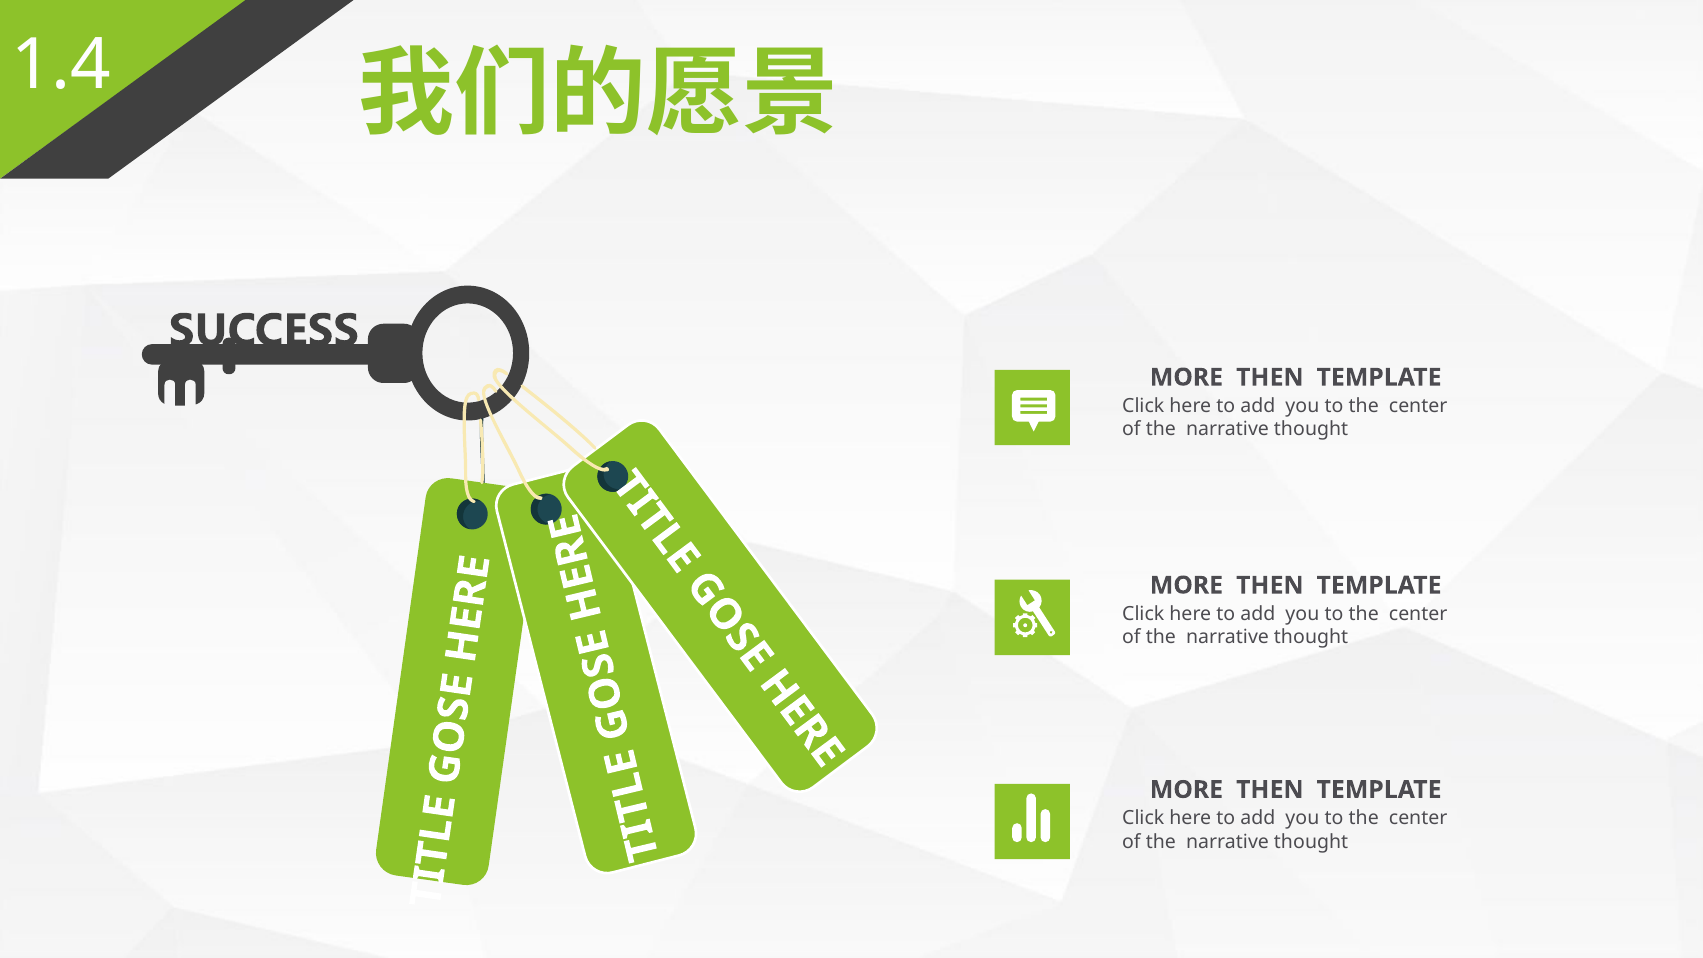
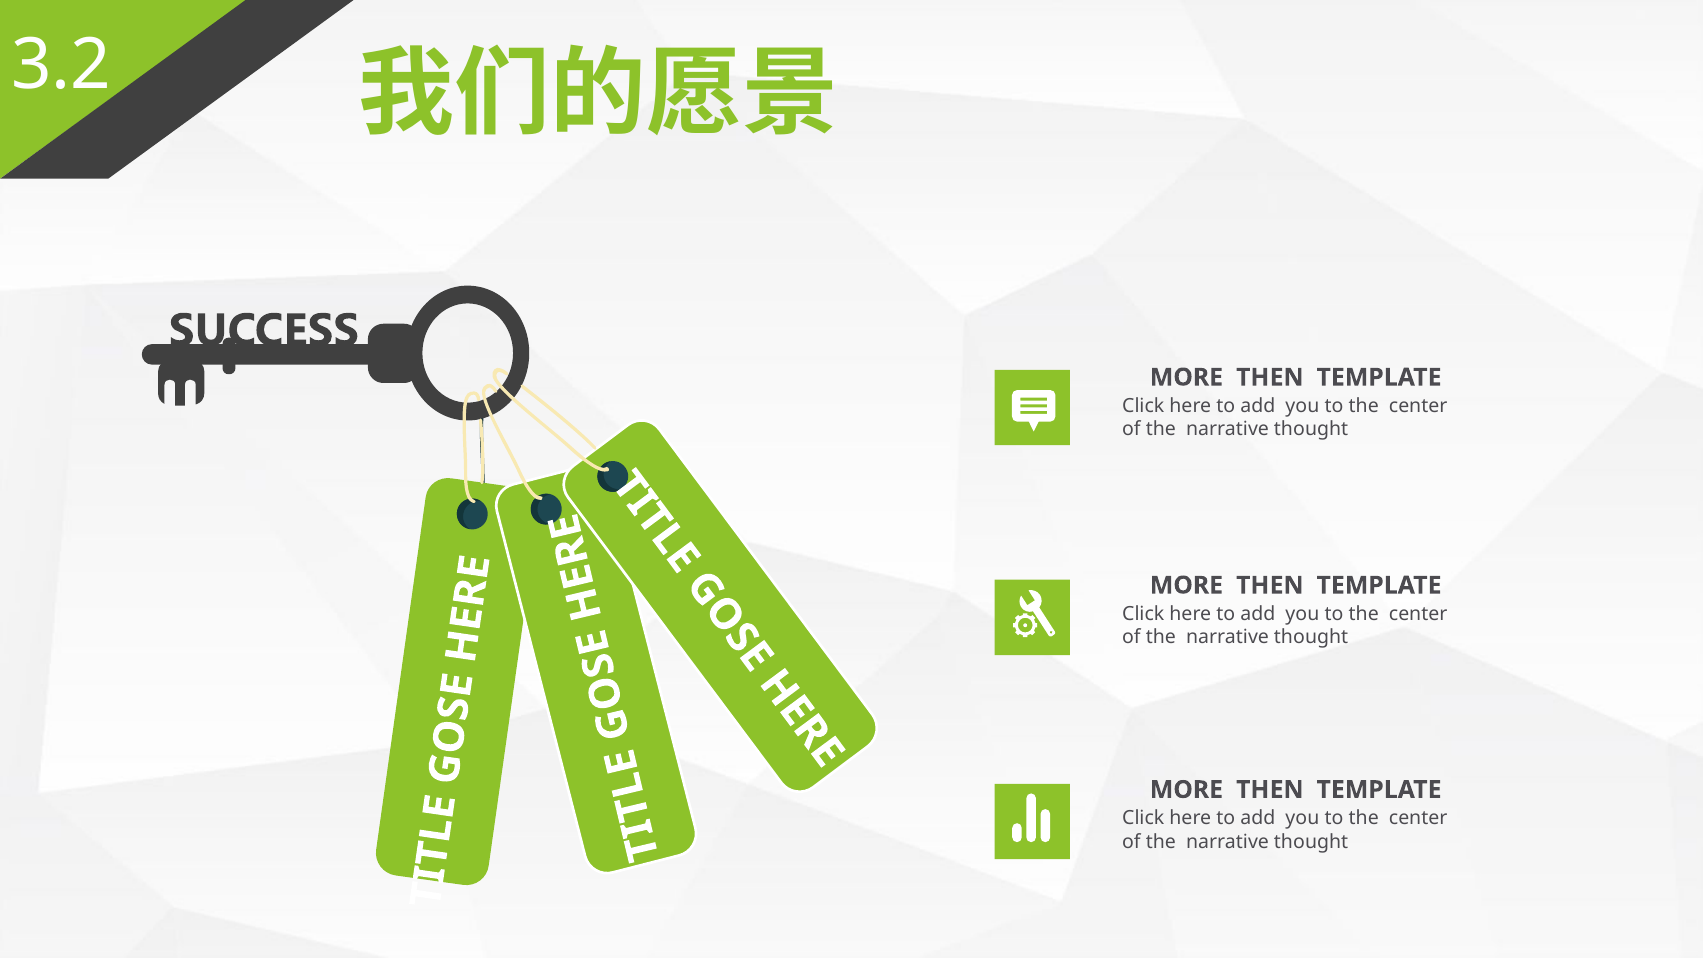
1.4: 1.4 -> 3.2 (61, 65)
